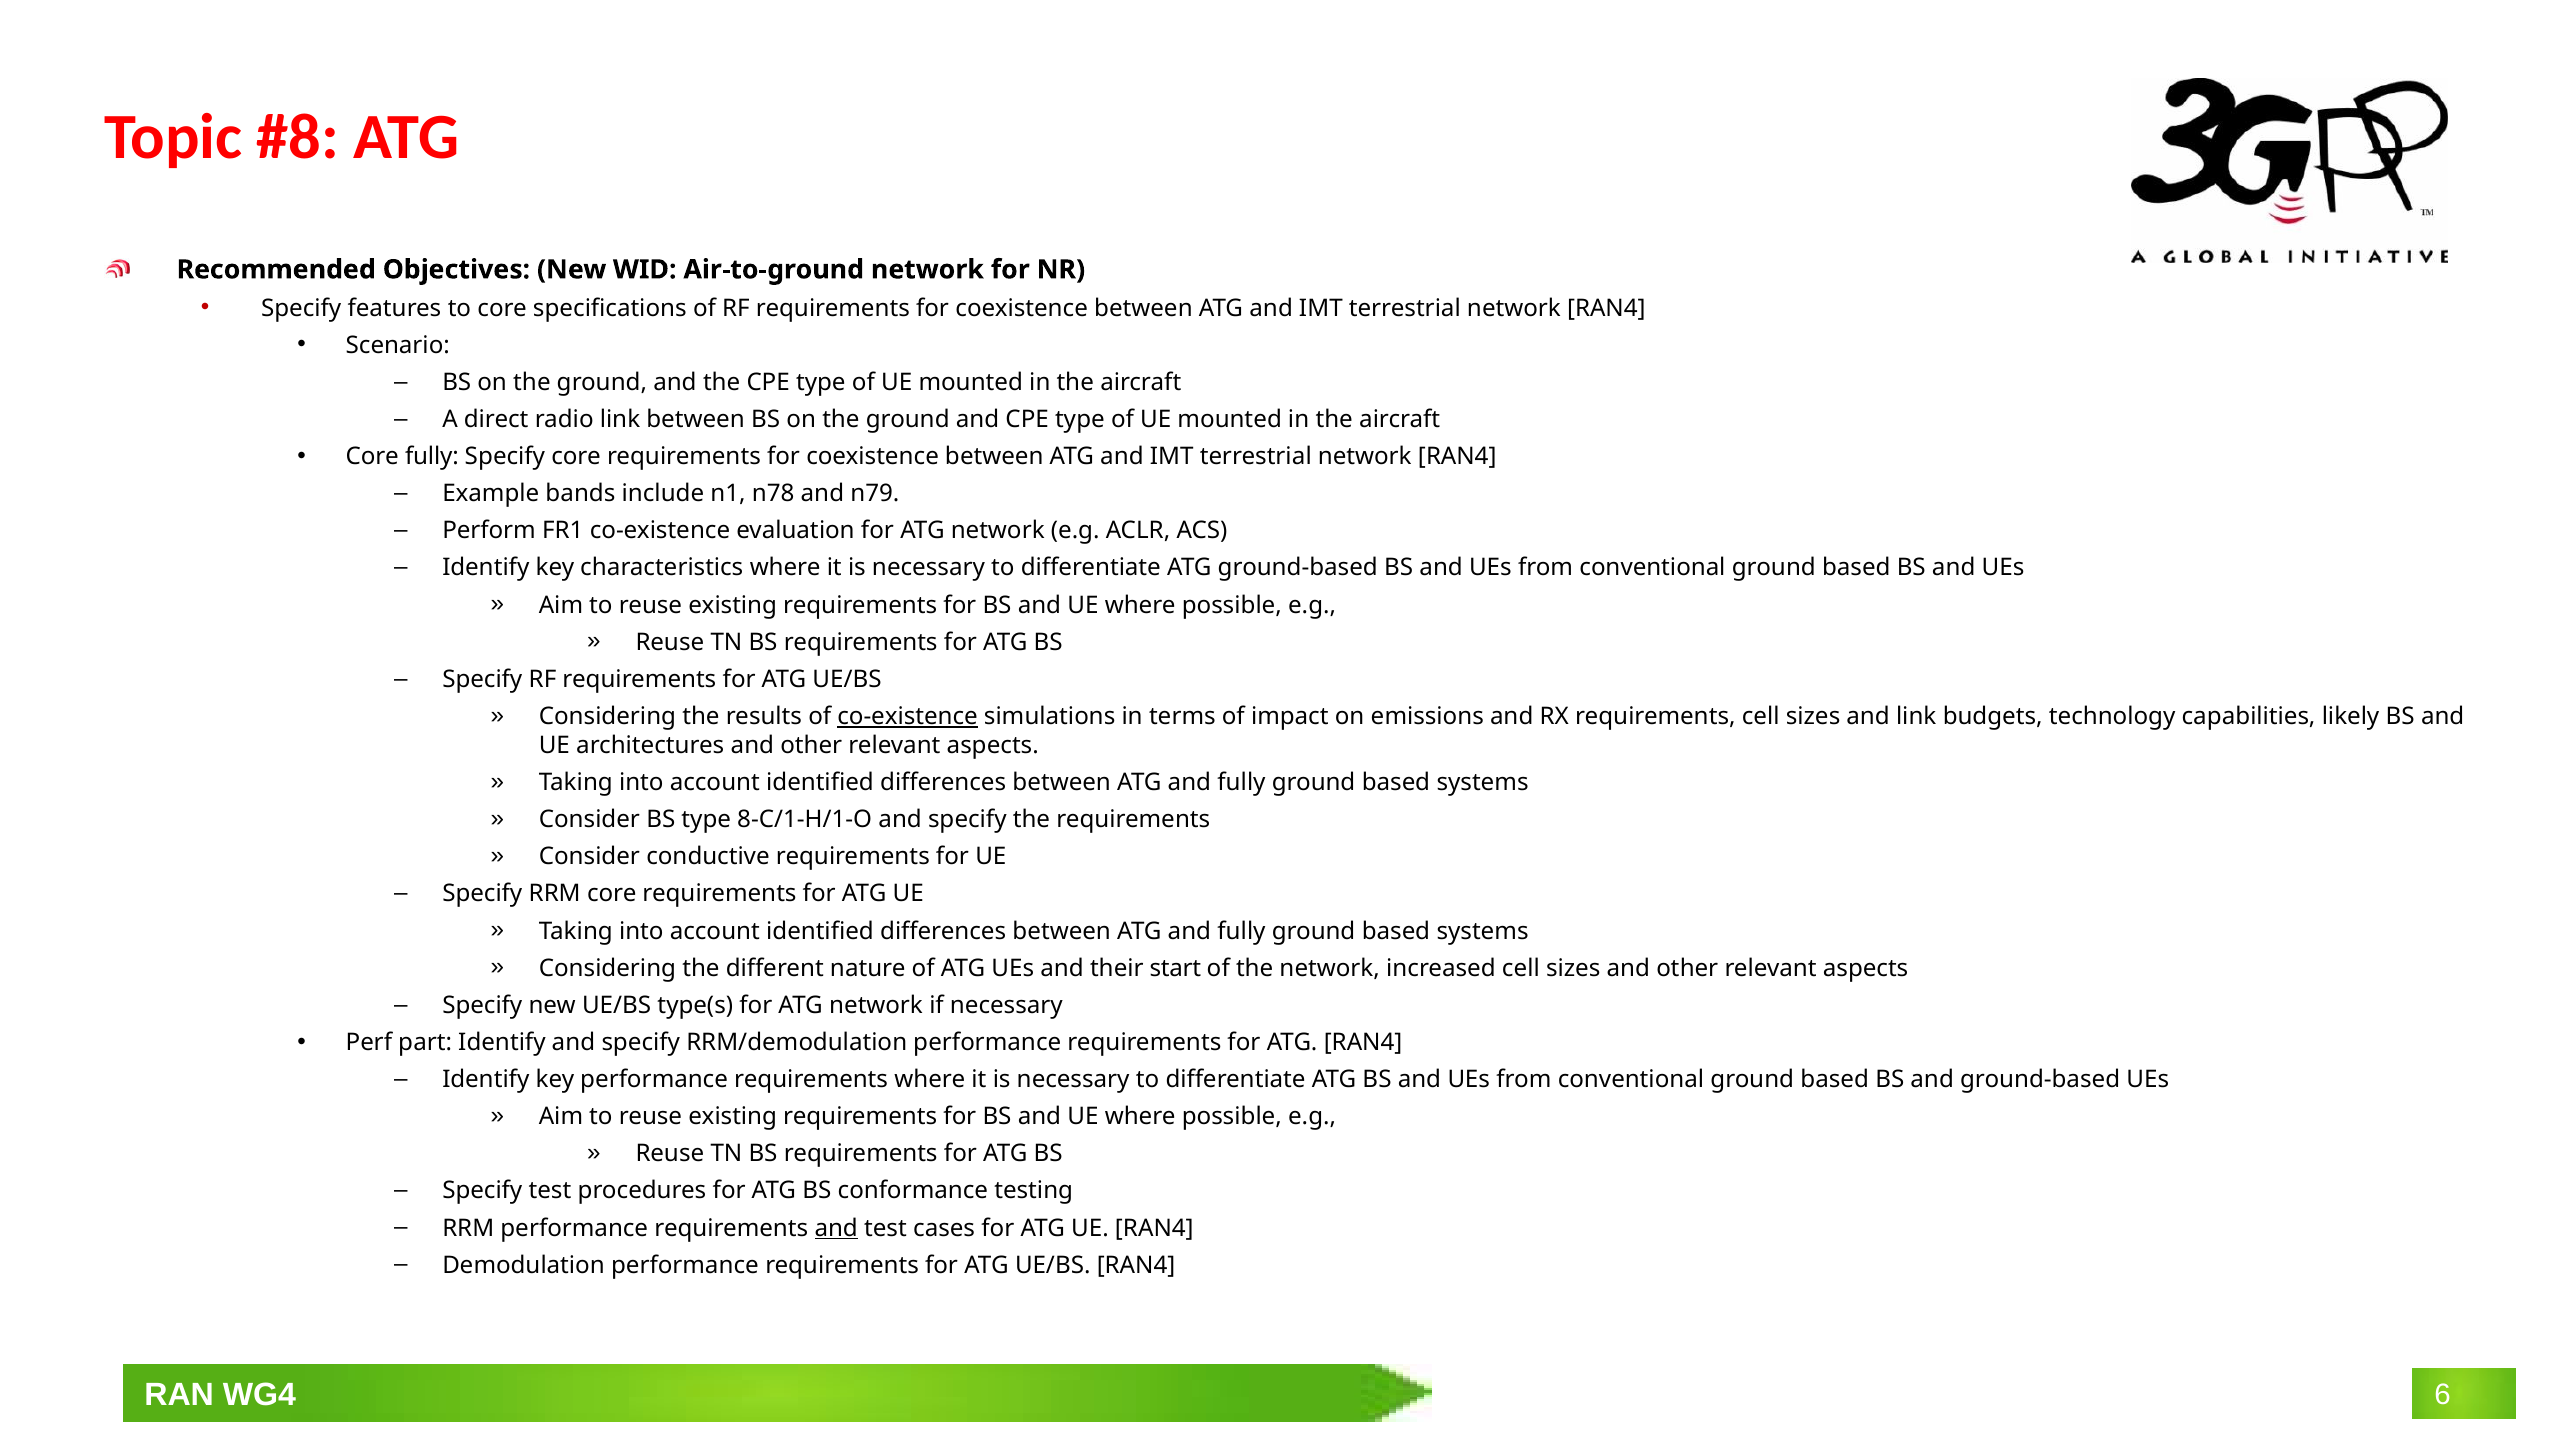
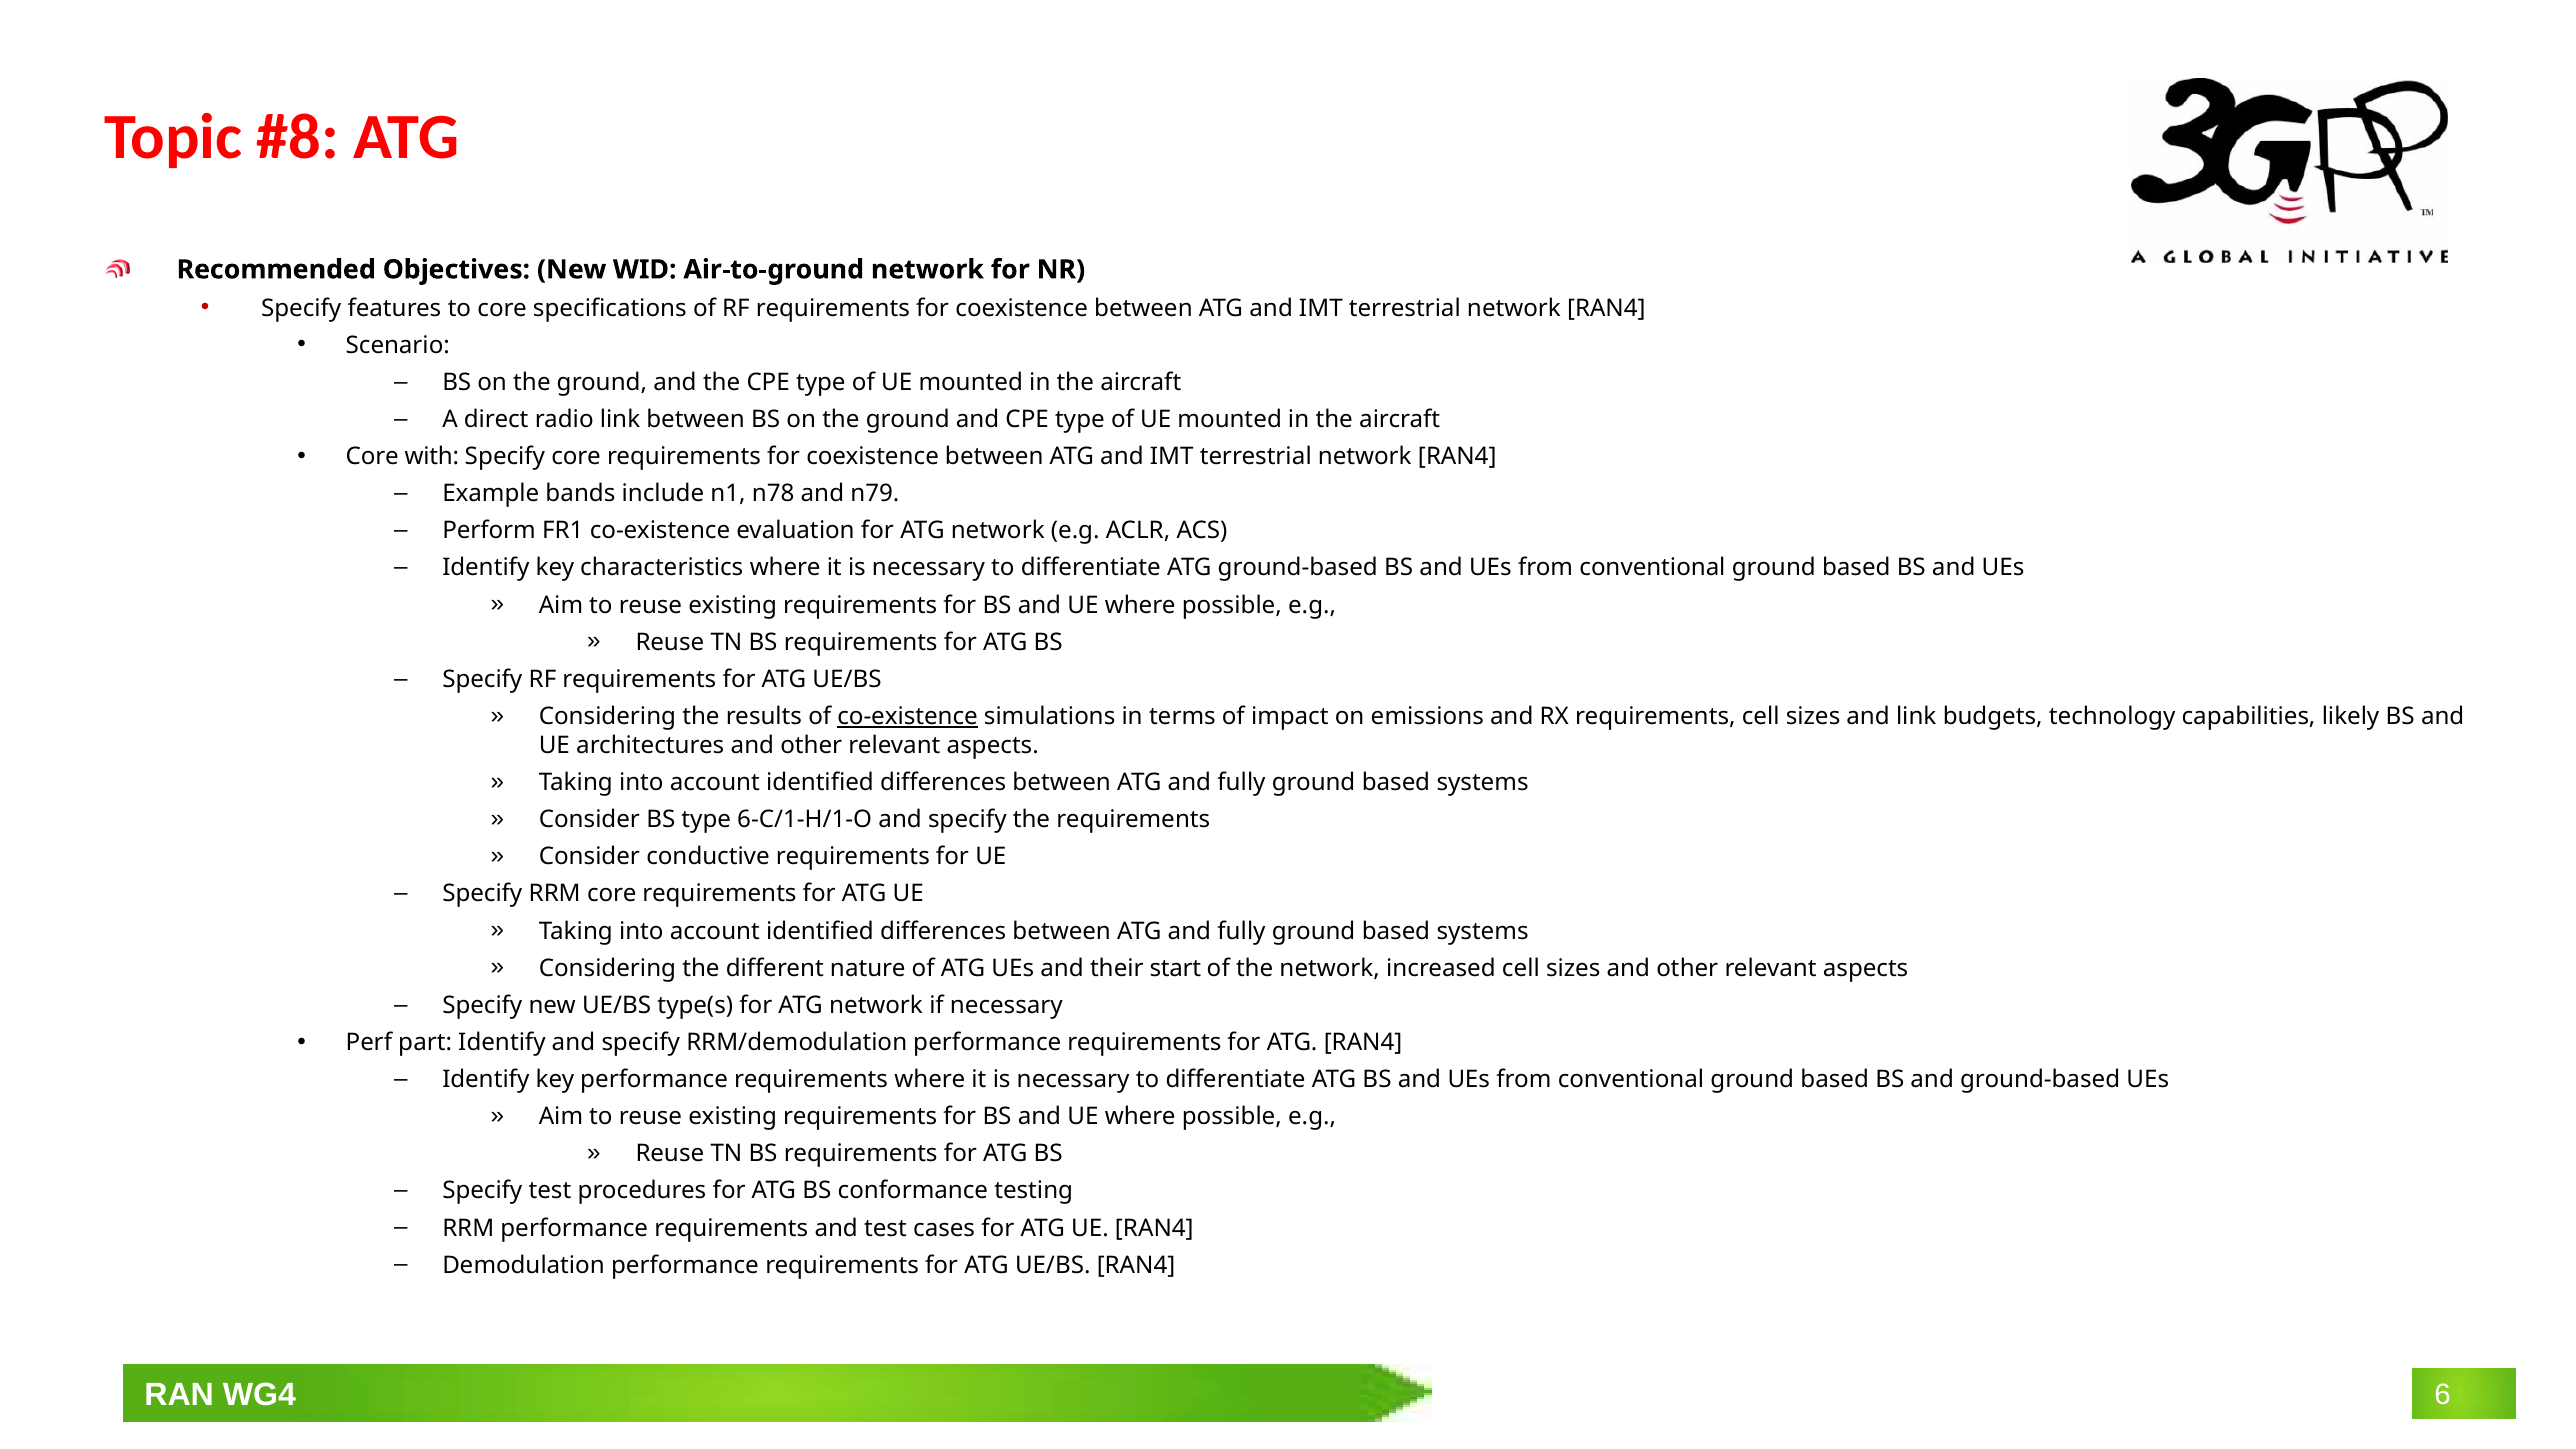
Core fully: fully -> with (432, 457)
8-C/1-H/1-O: 8-C/1-H/1-O -> 6-C/1-H/1-O (805, 820)
and underline: present -> none (836, 1228)
